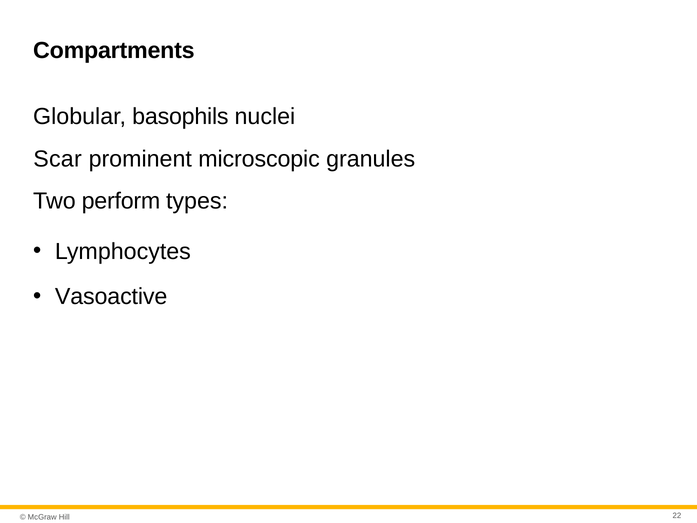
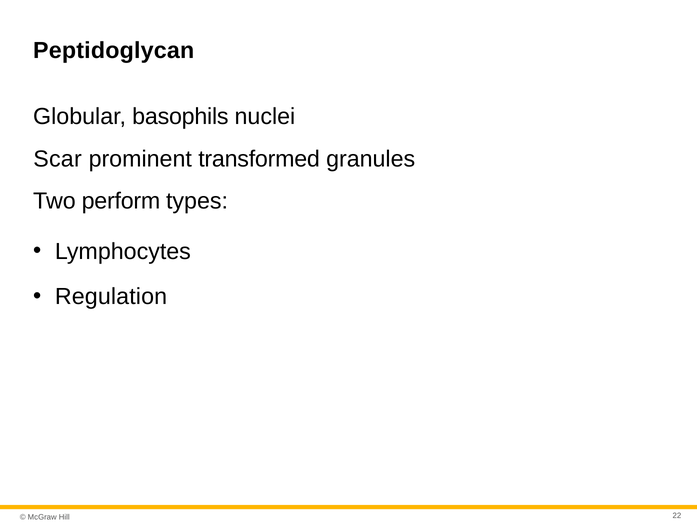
Compartments: Compartments -> Peptidoglycan (114, 51)
microscopic: microscopic -> transformed (259, 159)
Vasoactive: Vasoactive -> Regulation (111, 297)
